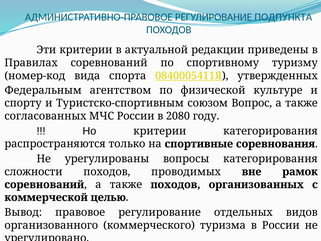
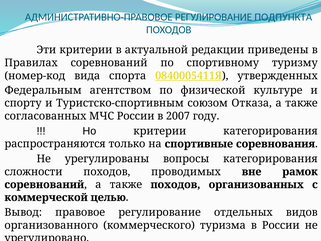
Вопрос: Вопрос -> Отказа (252, 103)
2080: 2080 -> 2007 (178, 116)
